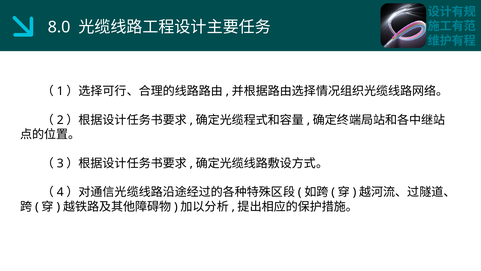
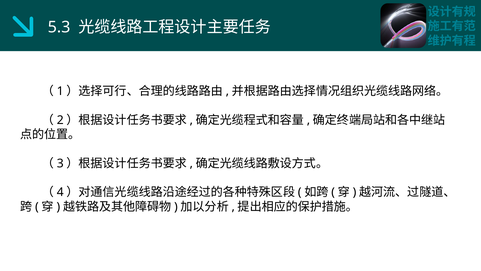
8.0: 8.0 -> 5.3 (59, 27)
